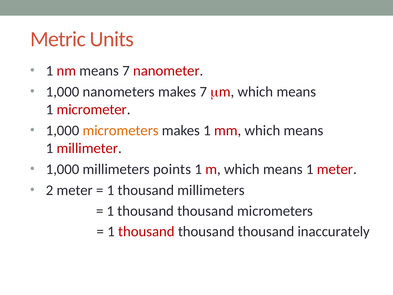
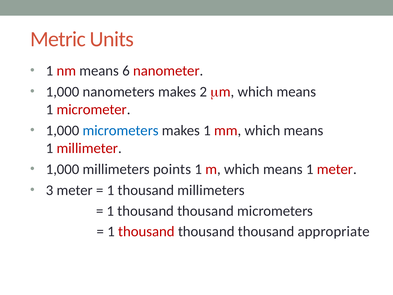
means 7: 7 -> 6 (126, 71)
makes 7: 7 -> 2 (203, 92)
micrometers colour: orange -> blue (121, 130)
2: 2 -> 3 (50, 190)
inaccurately: inaccurately -> appropriate (334, 231)
